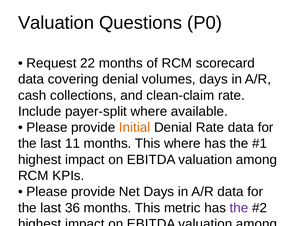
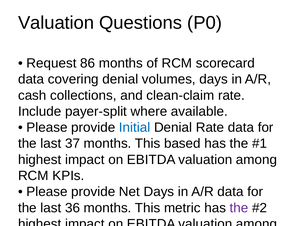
22: 22 -> 86 (88, 63)
Initial colour: orange -> blue (135, 128)
11: 11 -> 37 (73, 144)
This where: where -> based (182, 144)
